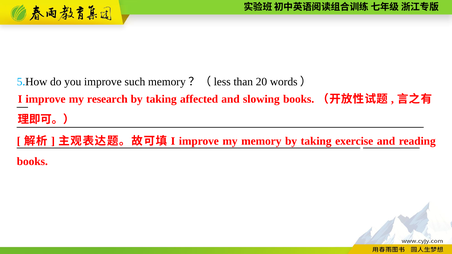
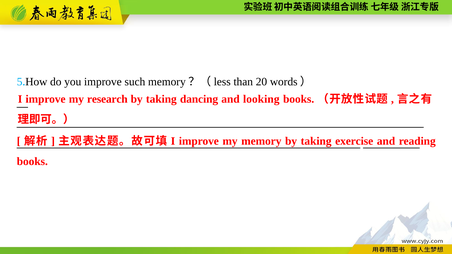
affected: affected -> dancing (199, 99)
slowing: slowing -> looking (261, 99)
